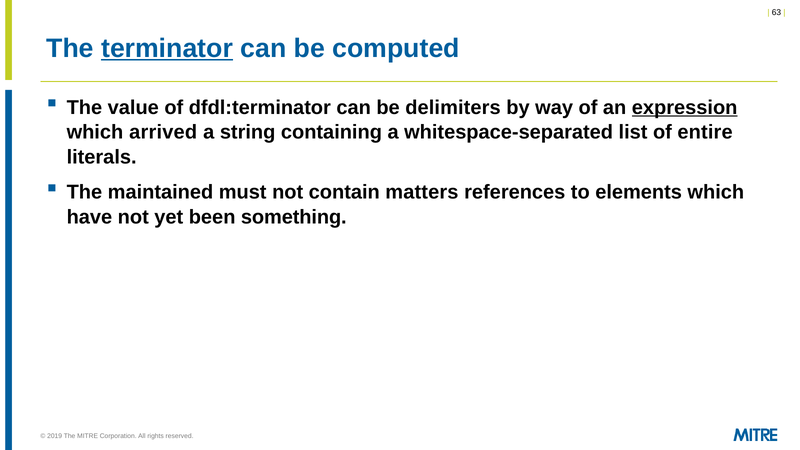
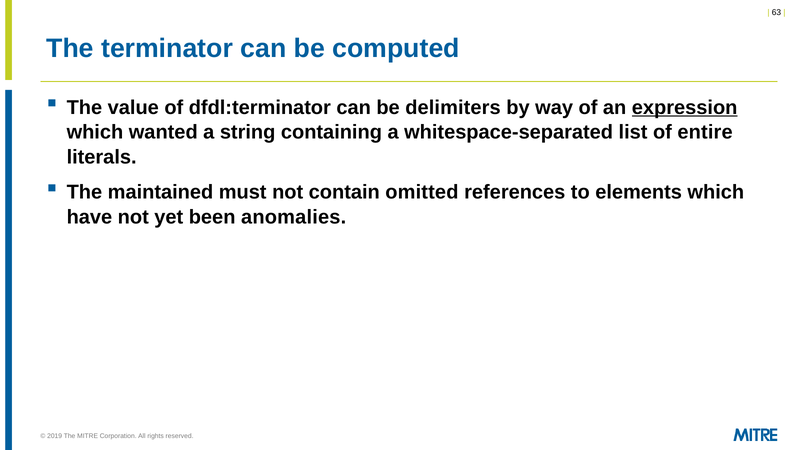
terminator underline: present -> none (167, 48)
arrived: arrived -> wanted (163, 132)
matters: matters -> omitted (422, 192)
something: something -> anomalies (294, 217)
